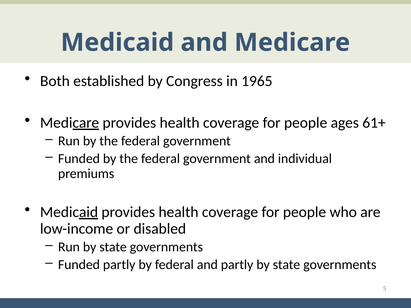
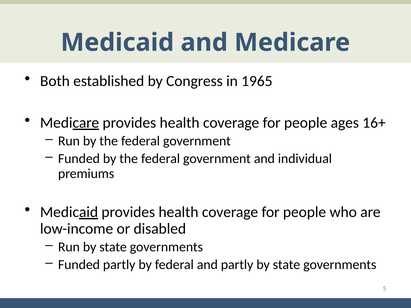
61+: 61+ -> 16+ (374, 123)
